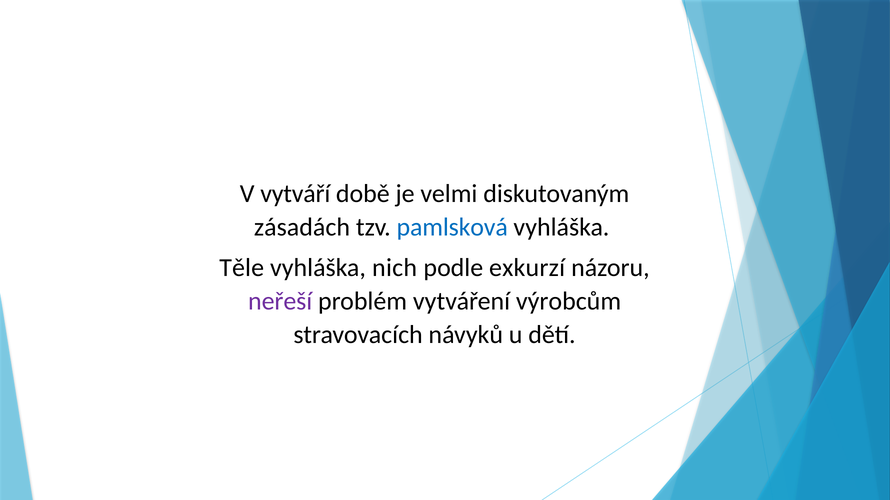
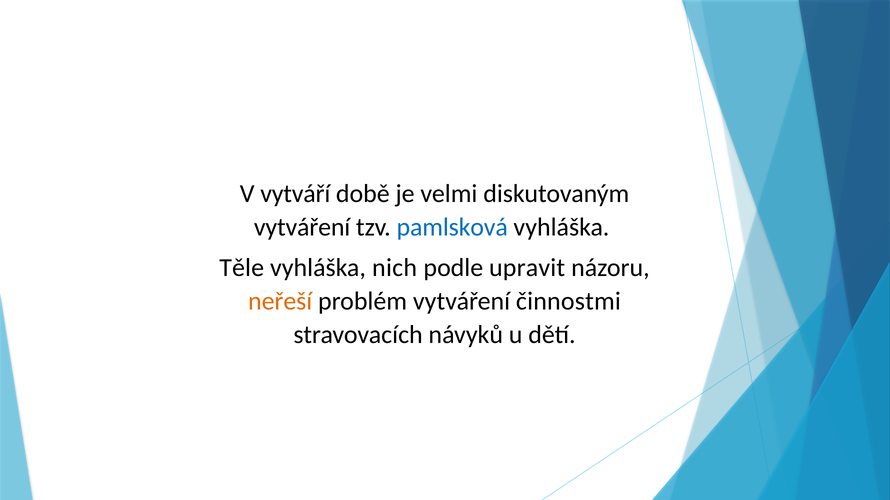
zásadách: zásadách -> vytváření (302, 227)
exkurzí: exkurzí -> upravit (527, 268)
neřeší colour: purple -> orange (280, 302)
výrobcům: výrobcům -> činnostmi (568, 302)
